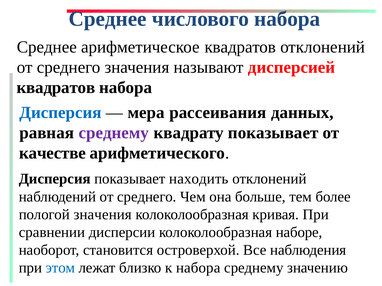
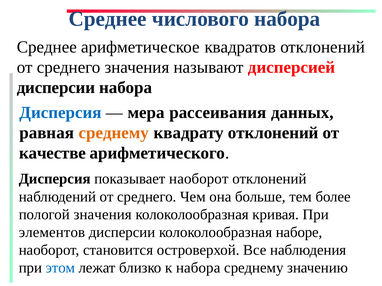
квадратов: квадратов -> дисперсии (56, 88)
среднему colour: purple -> orange (114, 133)
квадрату показывает: показывает -> отклонений (273, 133)
показывает находить: находить -> наоборот (199, 179)
сравнении: сравнении -> элементов (52, 233)
